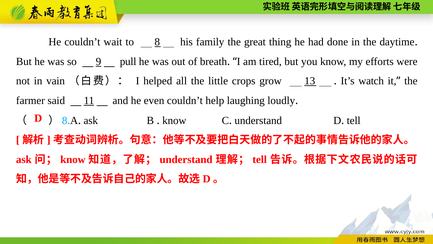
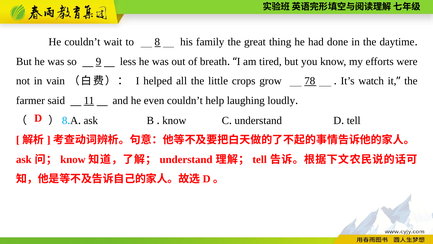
pull: pull -> less (128, 61)
13: 13 -> 78 (310, 81)
